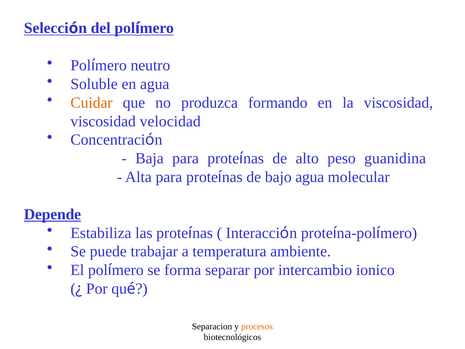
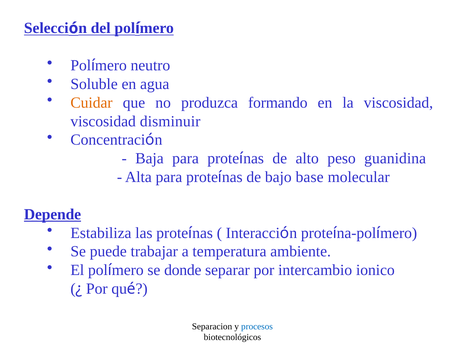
velocidad: velocidad -> disminuir (170, 121)
bajo agua: agua -> base (310, 177)
forma: forma -> donde (183, 270)
procesos colour: orange -> blue (257, 326)
